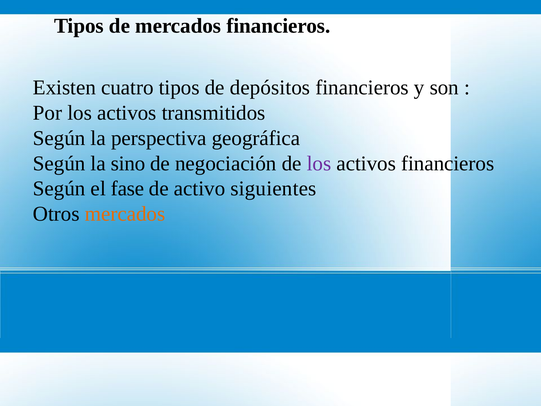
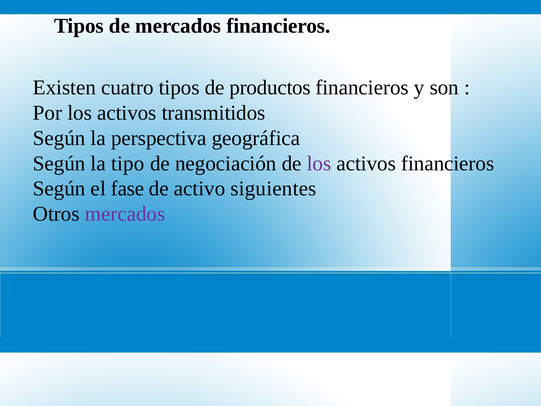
depósitos: depósitos -> productos (270, 88)
sino: sino -> tipo (128, 163)
mercados colour: orange -> purple (125, 214)
